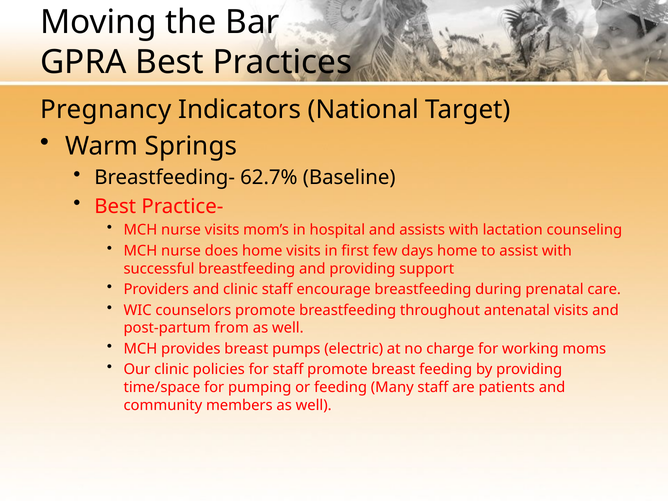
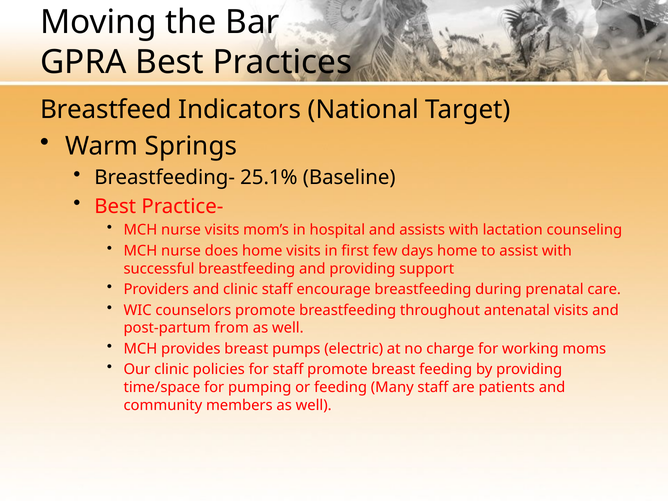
Pregnancy: Pregnancy -> Breastfeed (106, 110)
62.7%: 62.7% -> 25.1% (269, 178)
